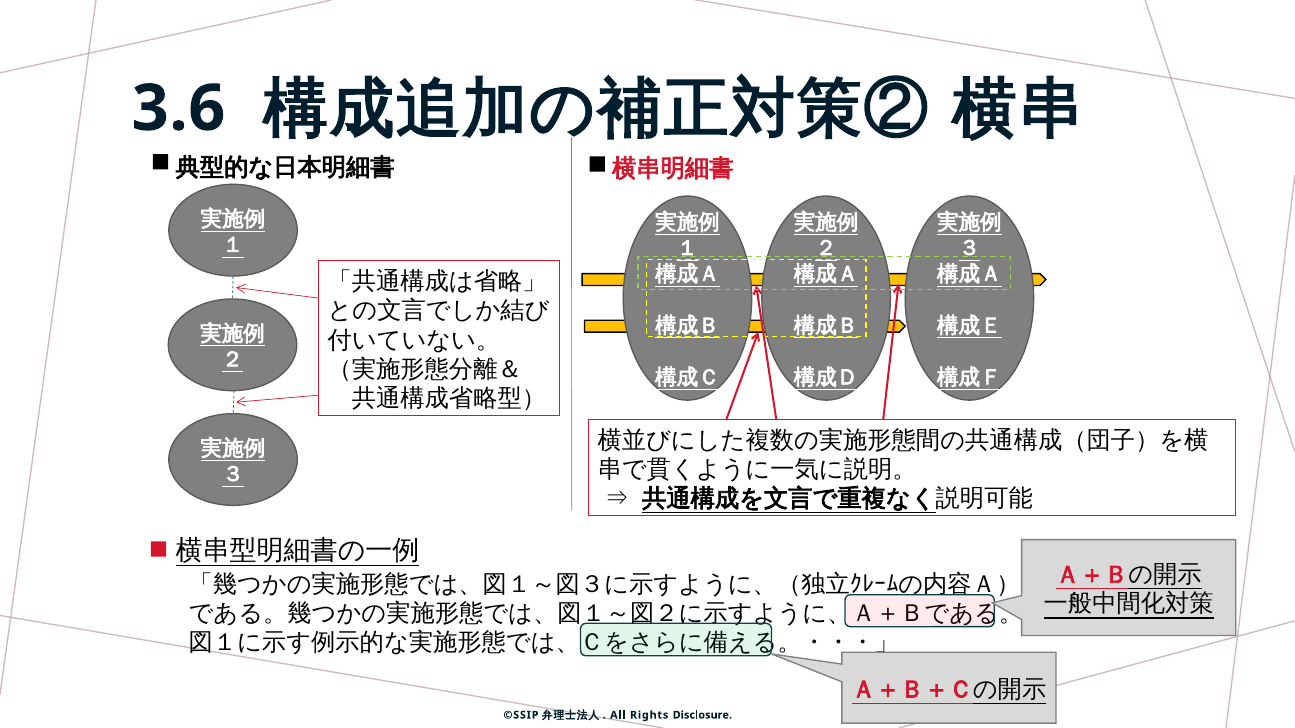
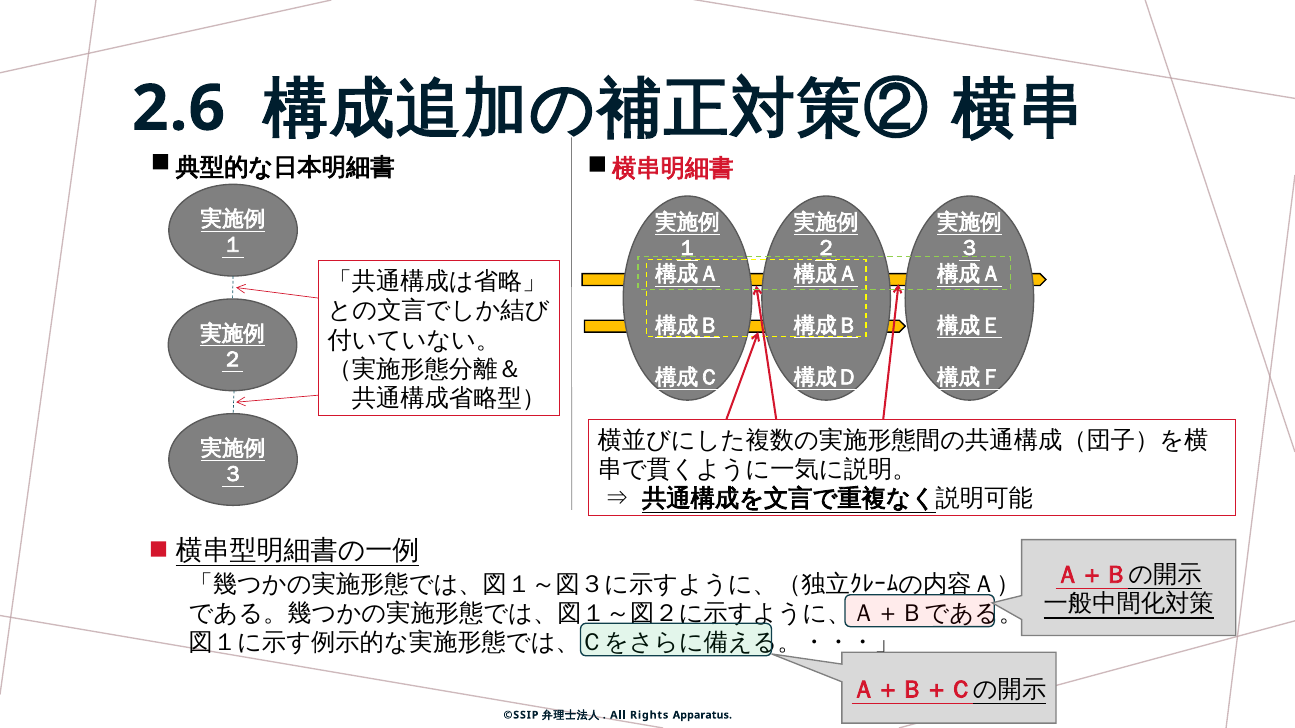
3.6: 3.6 -> 2.6 (179, 109)
Disclosure: Disclosure -> Apparatus (702, 715)
